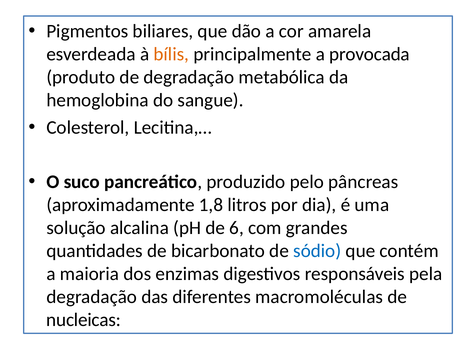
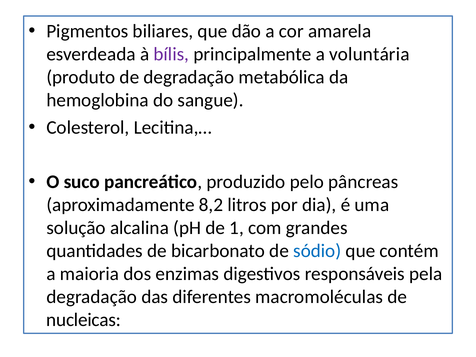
bílis colour: orange -> purple (171, 54)
provocada: provocada -> voluntária (369, 54)
1,8: 1,8 -> 8,2 (211, 205)
6: 6 -> 1 (237, 228)
